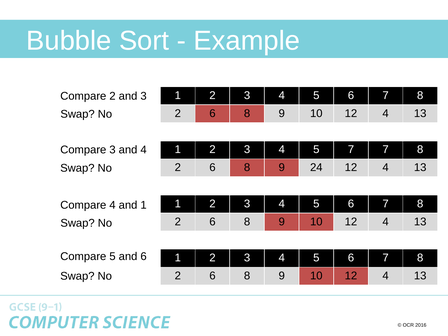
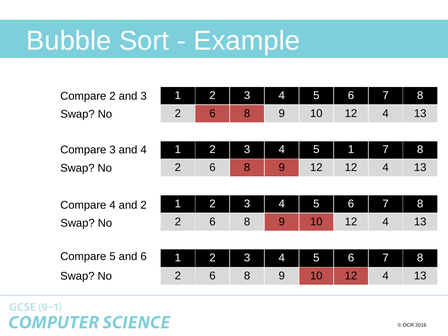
5 7: 7 -> 1 (351, 150)
9 24: 24 -> 12 (316, 168)
and 1: 1 -> 2 (144, 205)
